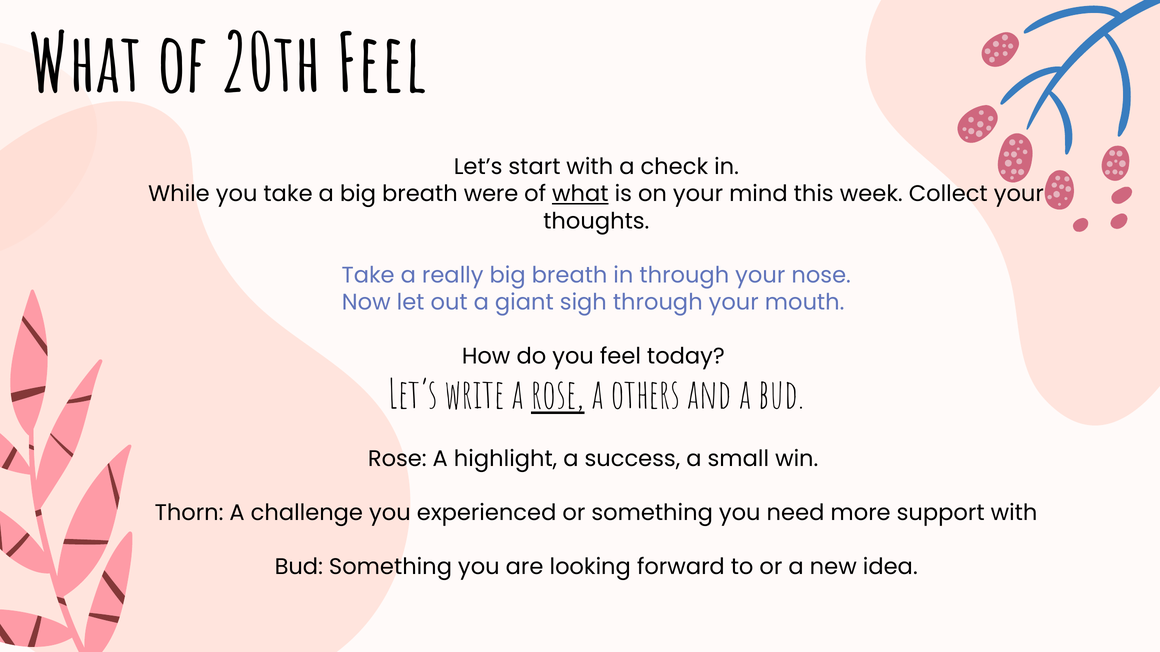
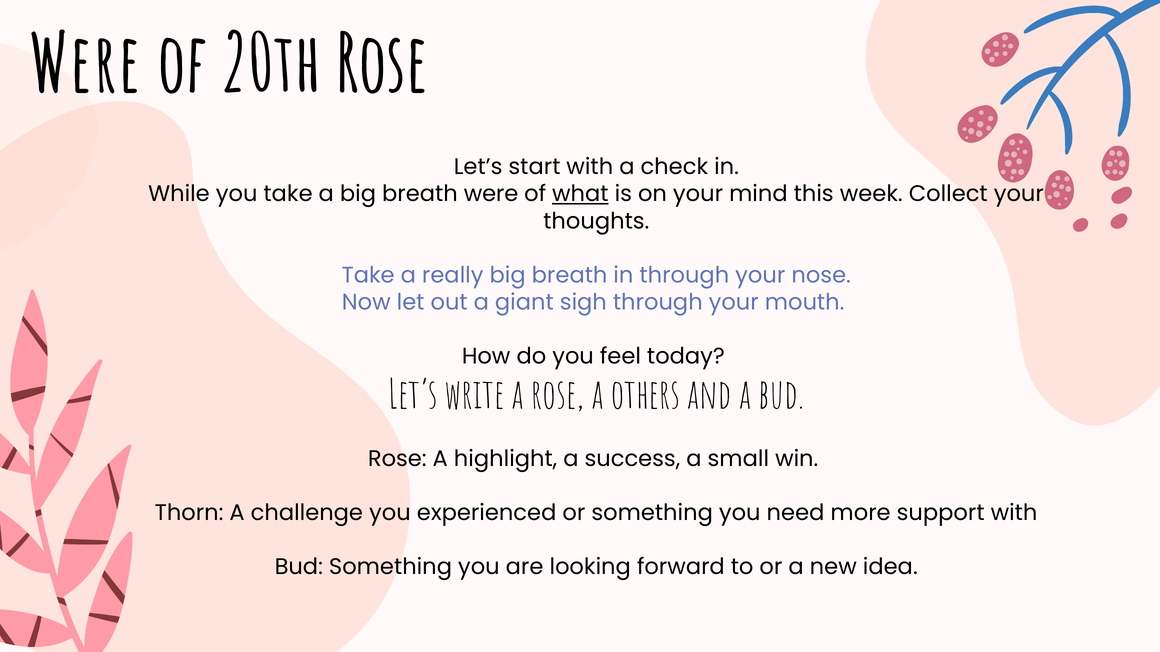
What: What -> Were (85, 66)
20th Feel: Feel -> Rose (382, 66)
rose underline: present -> none (558, 396)
